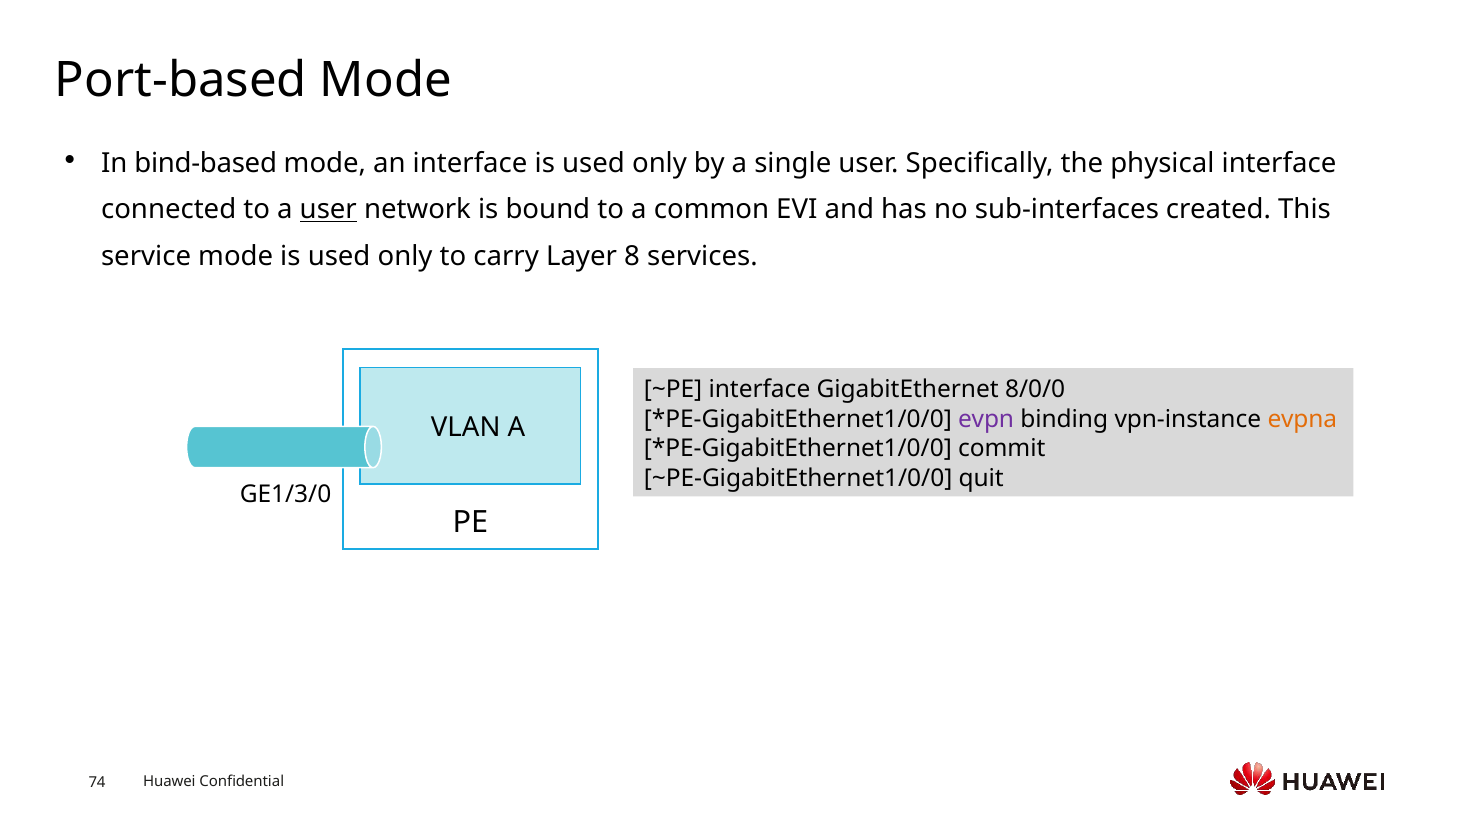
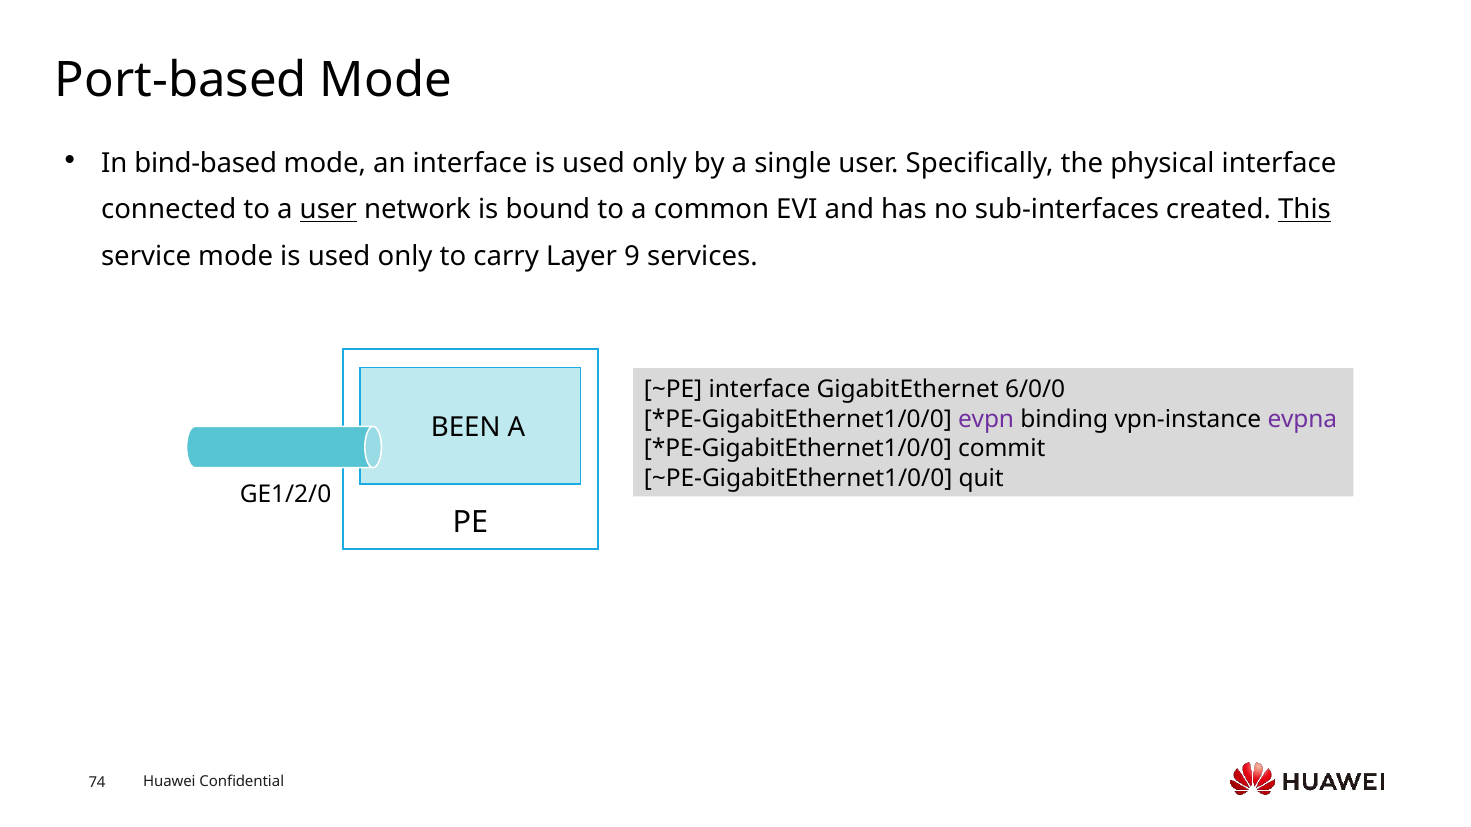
This underline: none -> present (1304, 210)
8: 8 -> 9 (632, 256)
8/0/0: 8/0/0 -> 6/0/0 (1035, 390)
evpna colour: orange -> purple (1302, 419)
VLAN: VLAN -> BEEN (466, 428)
GE1/3/0: GE1/3/0 -> GE1/2/0 (286, 495)
